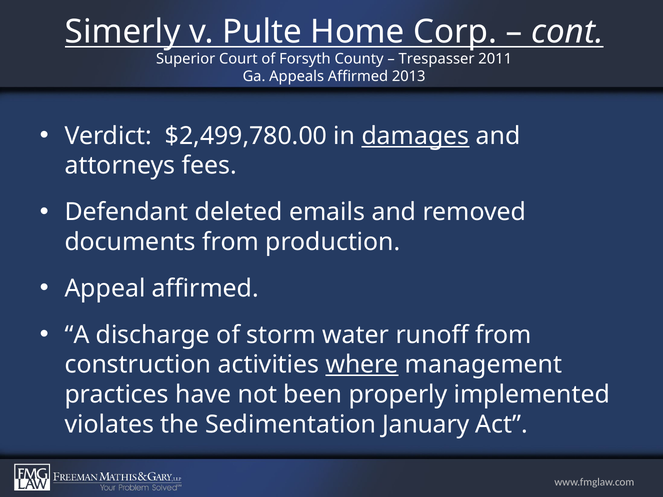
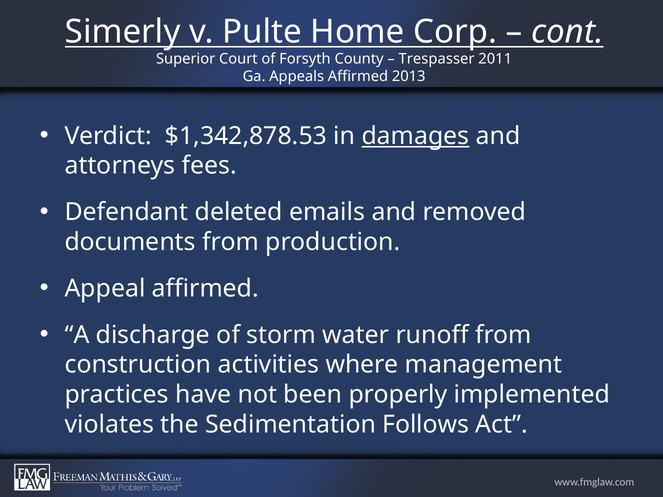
$2,499,780.00: $2,499,780.00 -> $1,342,878.53 (246, 136)
where underline: present -> none (362, 365)
January: January -> Follows (426, 425)
